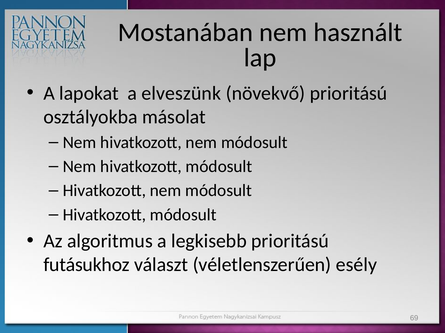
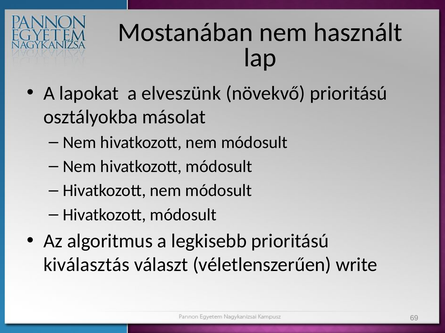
futásukhoz: futásukhoz -> kiválasztás (86, 265)
esély: esély -> write (357, 265)
